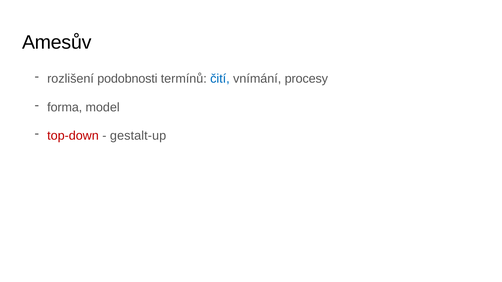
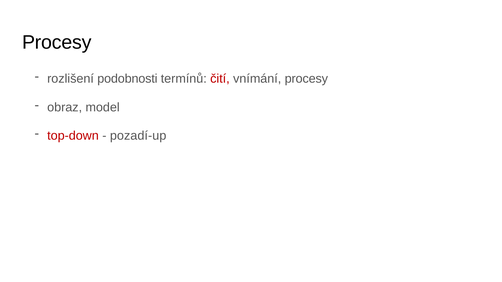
Amesův: Amesův -> Procesy (57, 43)
čití colour: blue -> red (220, 79)
forma: forma -> obraz (65, 107)
gestalt-up: gestalt-up -> pozadí-up (138, 136)
